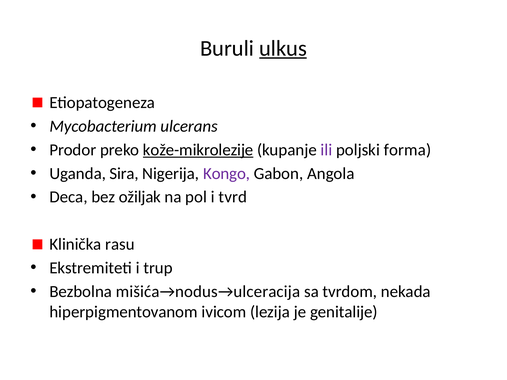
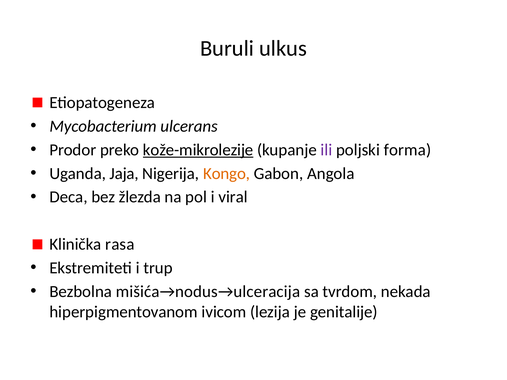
ulkus underline: present -> none (283, 48)
Sira: Sira -> Jaja (124, 174)
Kongo colour: purple -> orange (227, 174)
ožiljak: ožiljak -> žlezda (140, 197)
tvrd: tvrd -> viral (233, 197)
rasu: rasu -> rasa (120, 245)
